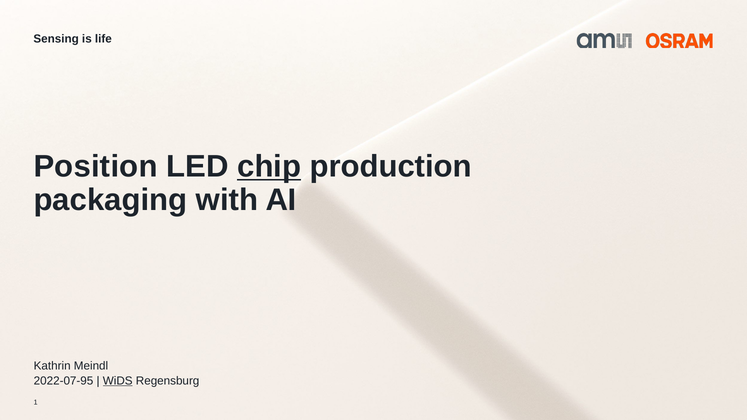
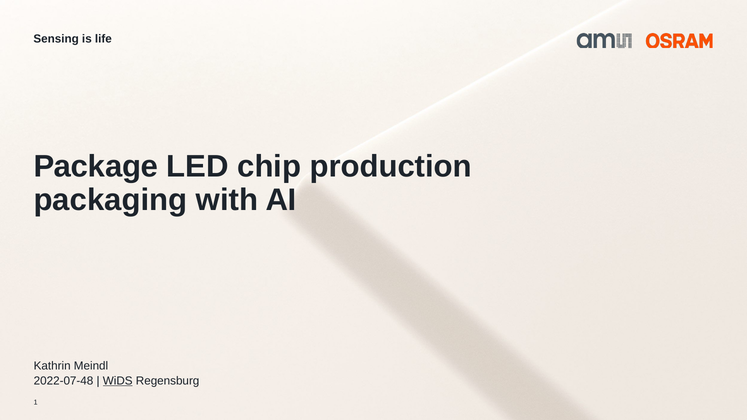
Position: Position -> Package (96, 166)
chip underline: present -> none (269, 166)
2022-07-95: 2022-07-95 -> 2022-07-48 (64, 381)
